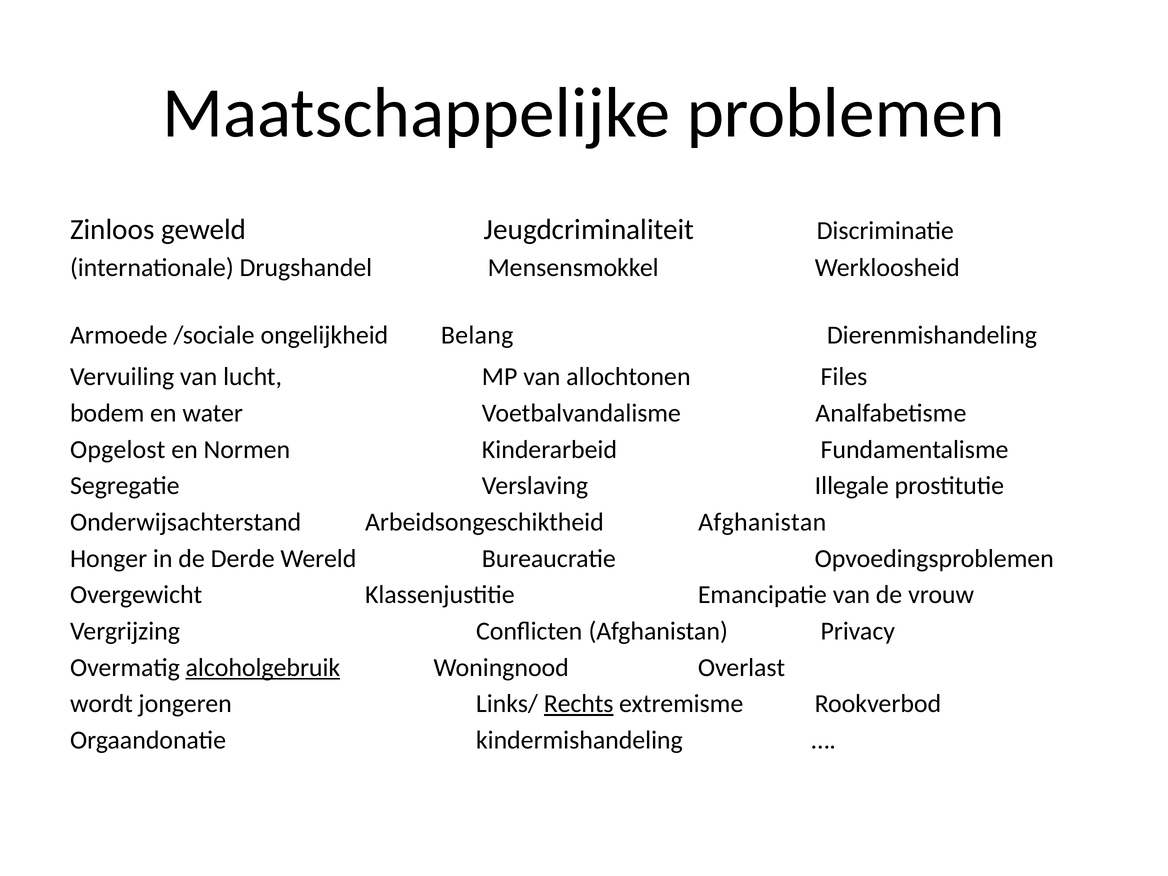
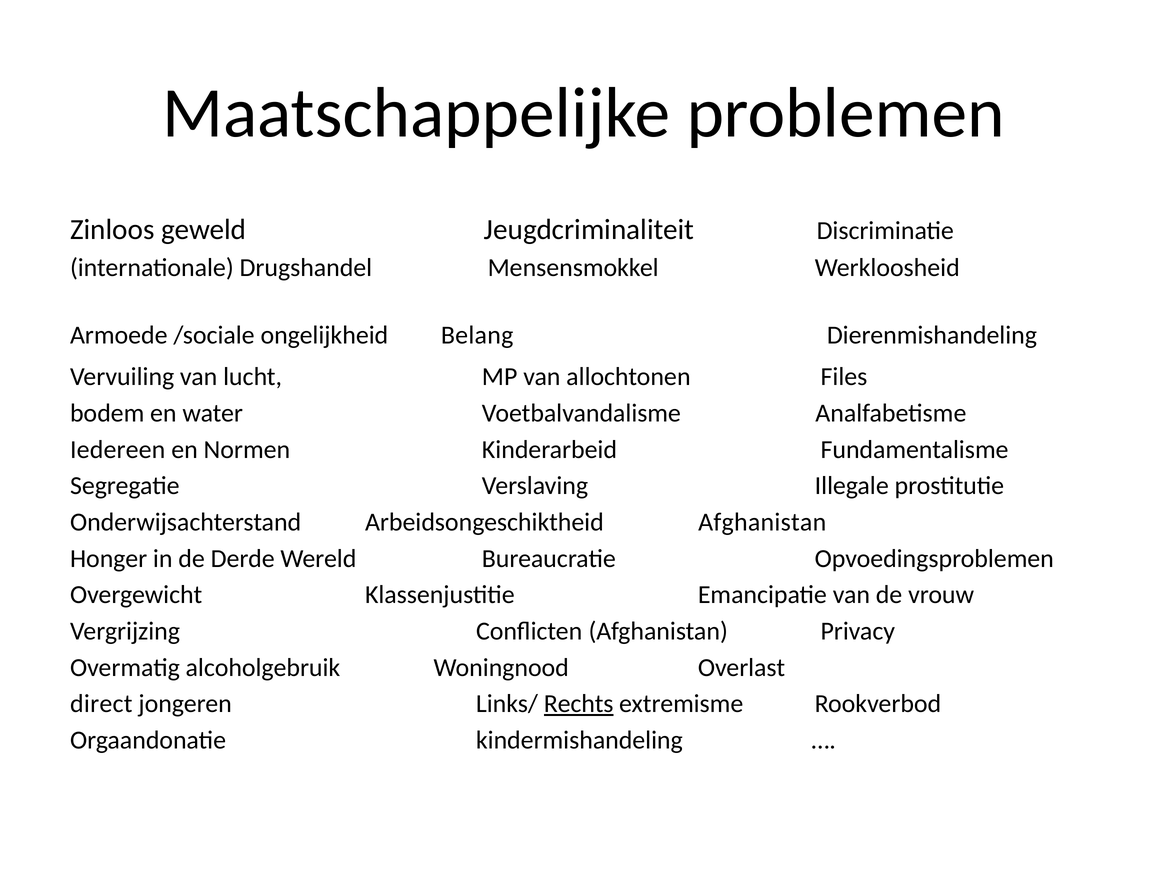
Opgelost: Opgelost -> Iedereen (118, 450)
alcoholgebruik underline: present -> none (263, 668)
wordt: wordt -> direct (101, 704)
